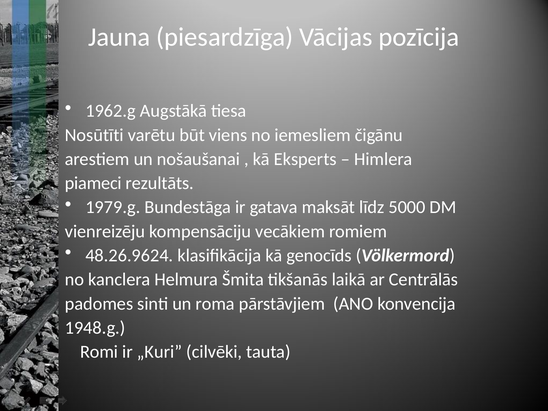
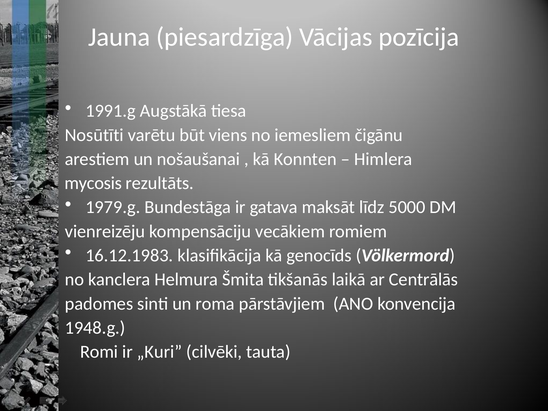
1962.g: 1962.g -> 1991.g (111, 111)
Eksperts: Eksperts -> Konnten (305, 159)
piameci: piameci -> mycosis (93, 183)
48.26.9624: 48.26.9624 -> 16.12.1983 (129, 255)
